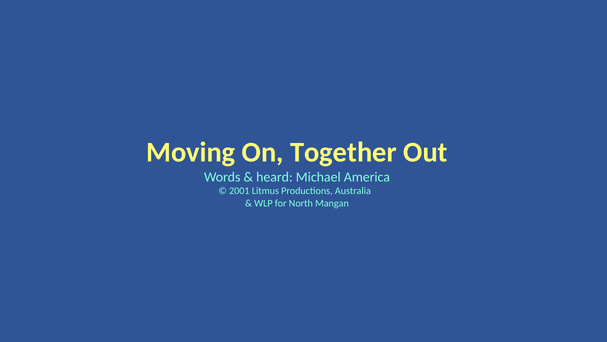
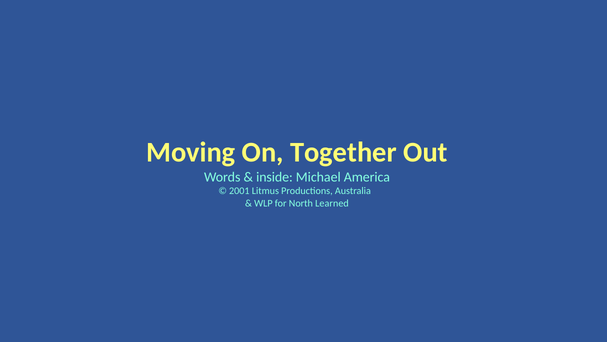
heard: heard -> inside (274, 177)
Mangan: Mangan -> Learned (332, 203)
